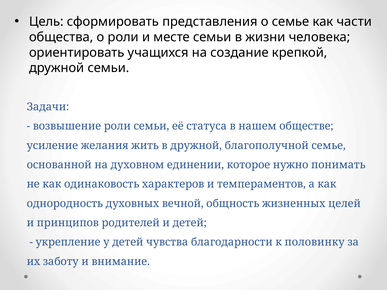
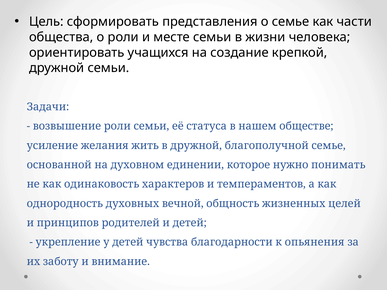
половинку: половинку -> опьянения (315, 242)
